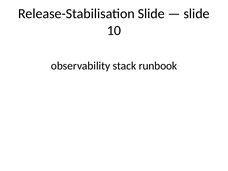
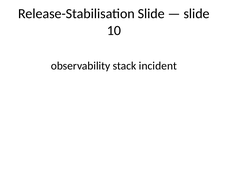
runbook: runbook -> incident (158, 66)
